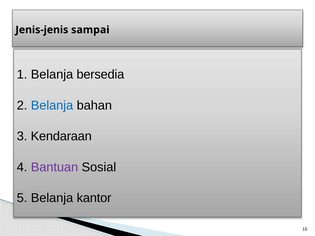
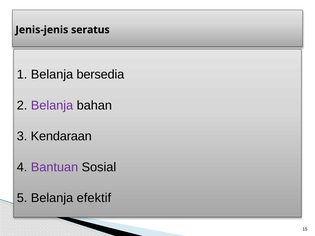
sampai: sampai -> seratus (90, 30)
Belanja colour: blue -> purple (52, 105)
kantor: kantor -> efektif (94, 198)
